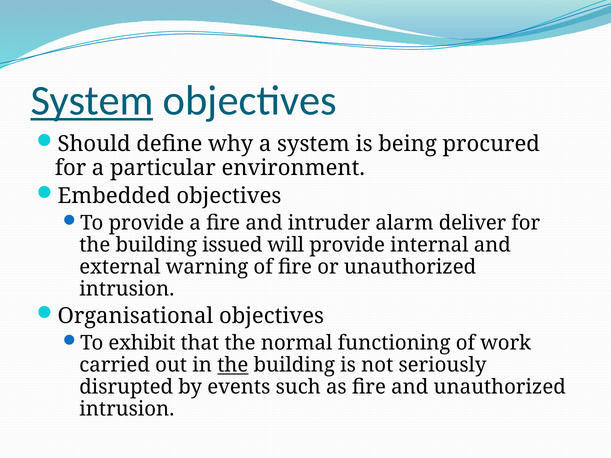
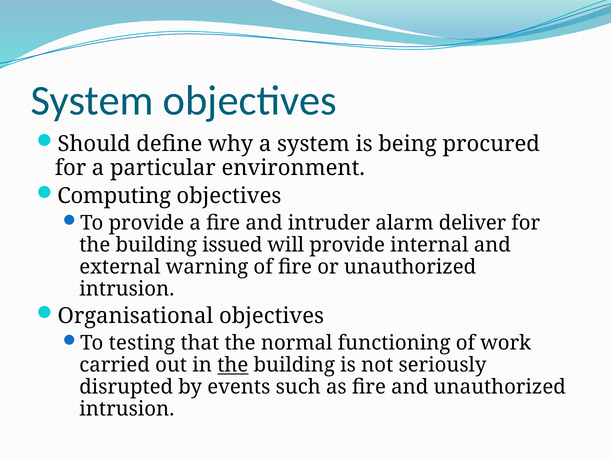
System underline: present -> none (92, 101)
Embedded: Embedded -> Computing (114, 196)
exhibit: exhibit -> testing (142, 343)
